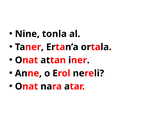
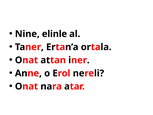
tonla: tonla -> elinle (54, 34)
